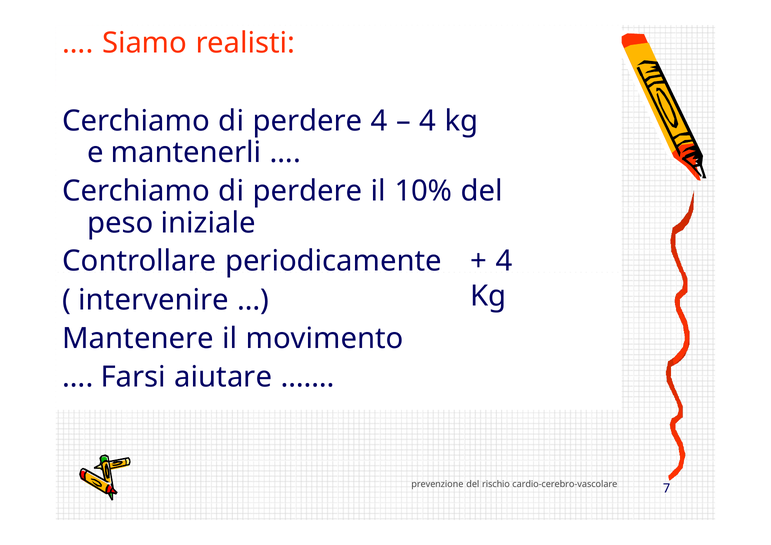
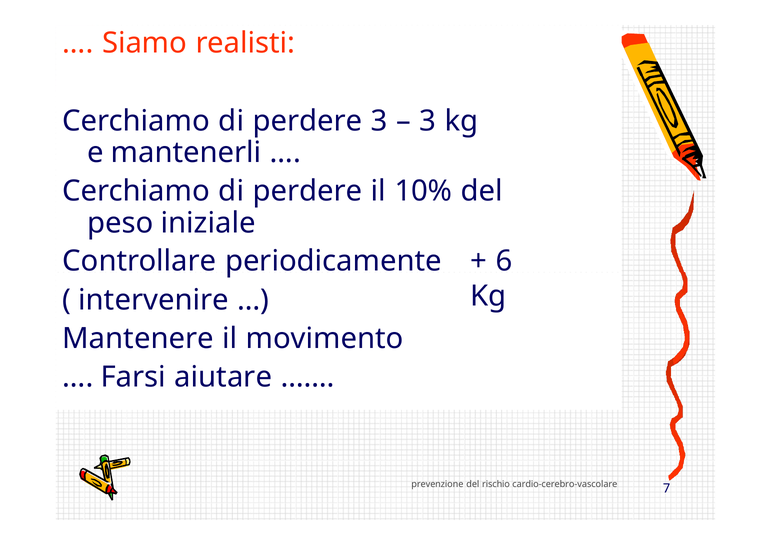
perdere 4: 4 -> 3 (379, 121)
4: 4 -> 3 (428, 121)
4: 4 -> 6 (504, 261)
